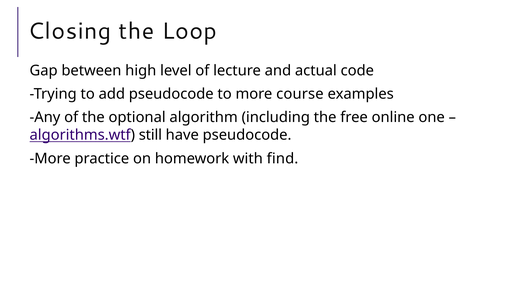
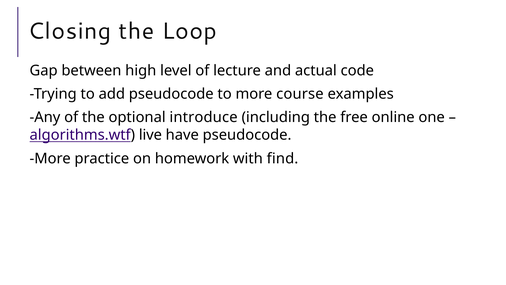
algorithm: algorithm -> introduce (204, 117)
still: still -> live (150, 135)
